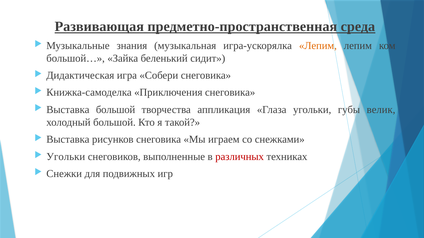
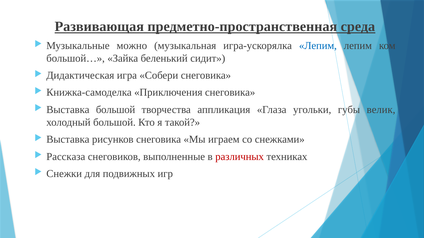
знания: знания -> можно (132, 46)
Лепим colour: orange -> blue (318, 46)
Угольки: Угольки -> Рассказа (66, 157)
